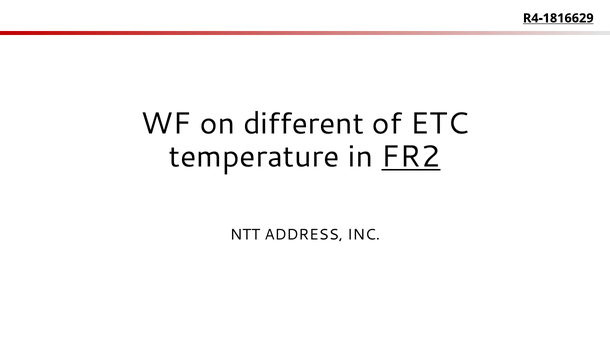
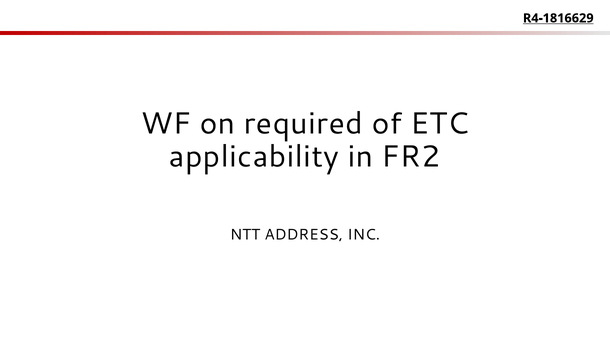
different: different -> required (303, 124)
temperature: temperature -> applicability (254, 157)
FR2 underline: present -> none (411, 157)
